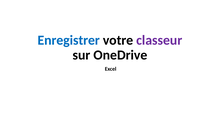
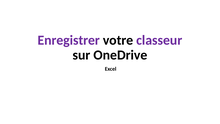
Enregistrer colour: blue -> purple (69, 40)
